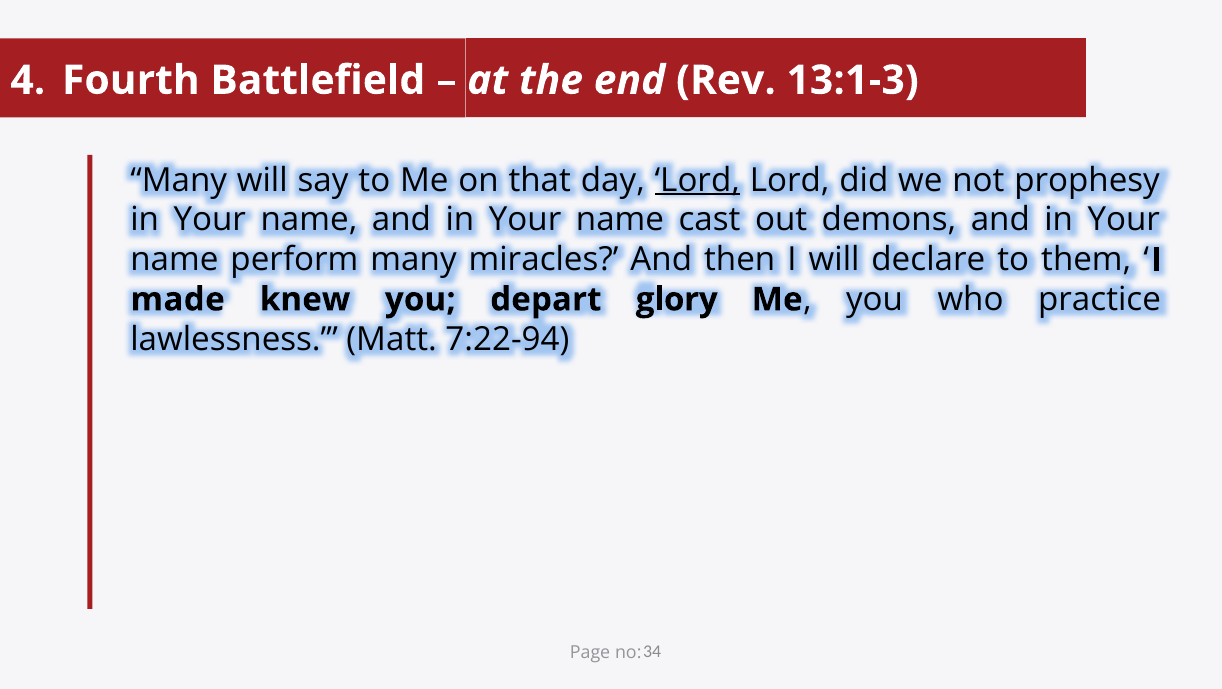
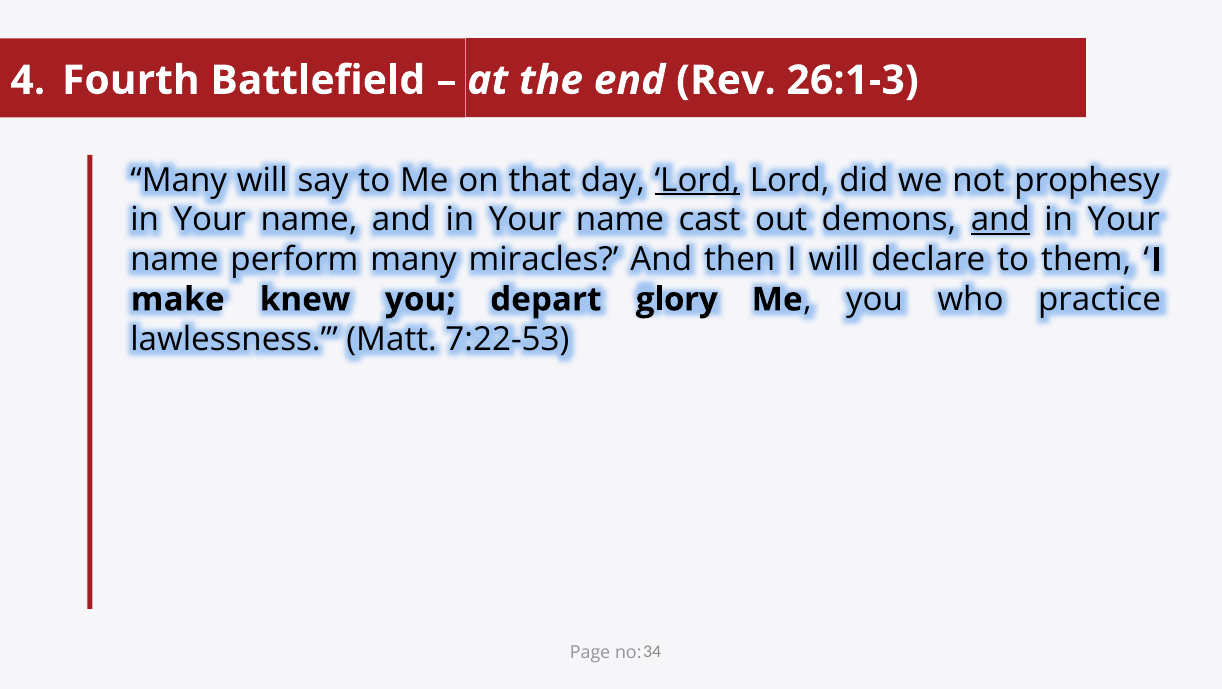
13:1-3: 13:1-3 -> 26:1-3 (853, 80)
and underline: none -> present (1000, 220)
made: made -> make (178, 300)
7:22-94: 7:22-94 -> 7:22-53 (507, 339)
